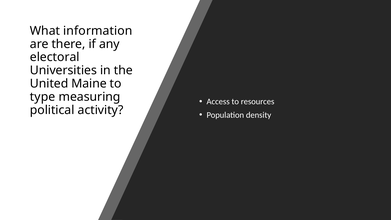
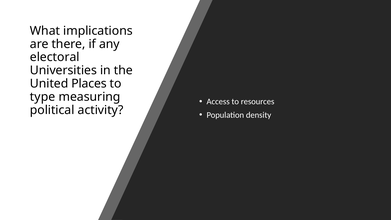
information: information -> implications (98, 31)
Maine: Maine -> Places (89, 84)
